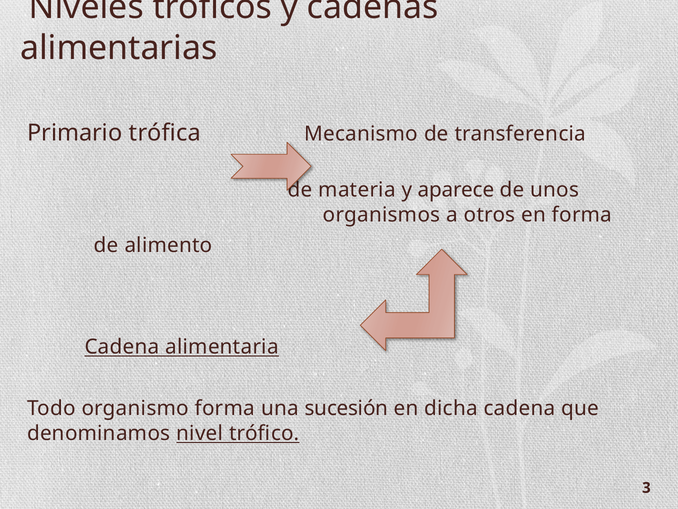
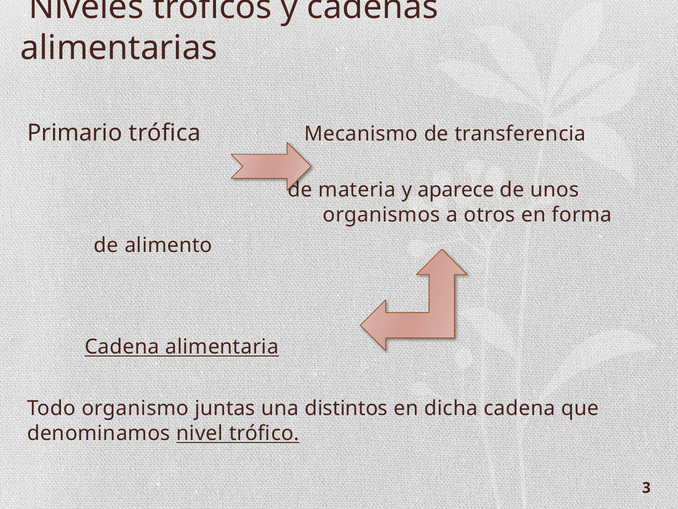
organismo forma: forma -> juntas (225, 408)
sucesión: sucesión -> distintos (346, 408)
